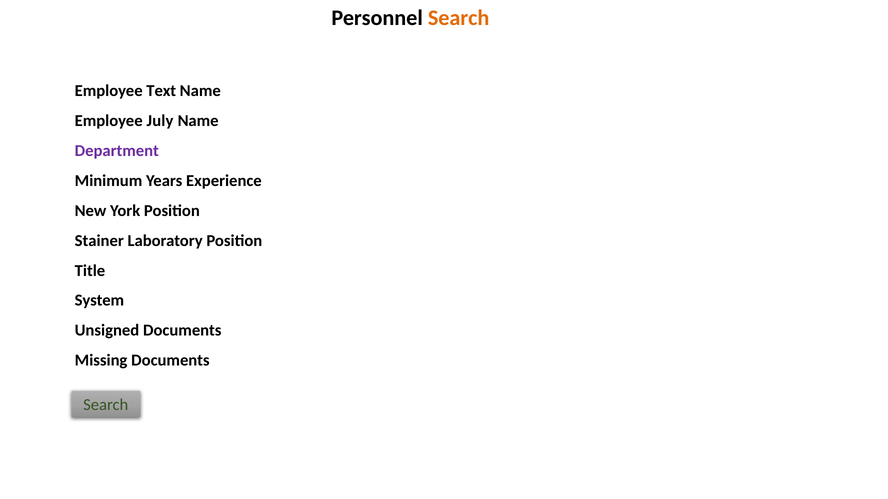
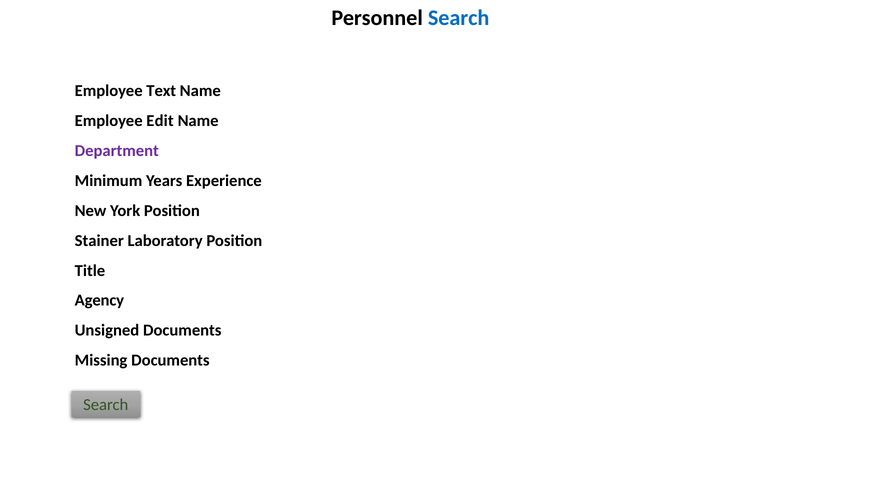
Search colour: orange -> blue (459, 18)
July: July -> Edit (160, 121)
System: System -> Agency (99, 301)
